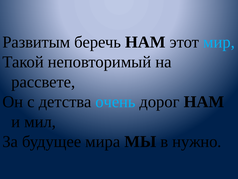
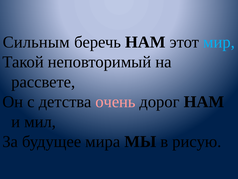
Развитым: Развитым -> Сильным (36, 42)
очень colour: light blue -> pink (115, 102)
нужно: нужно -> рисую (197, 141)
